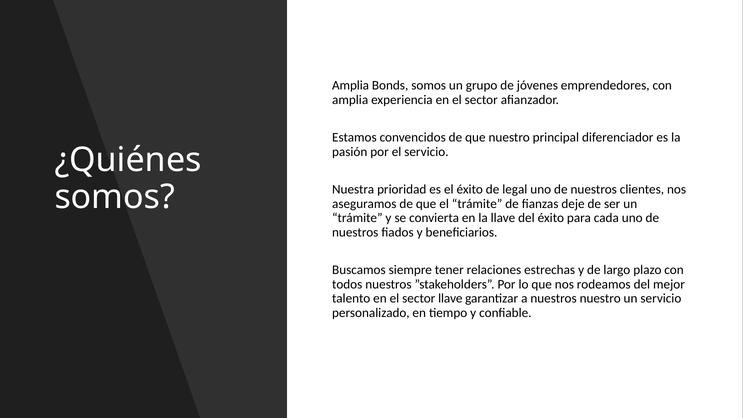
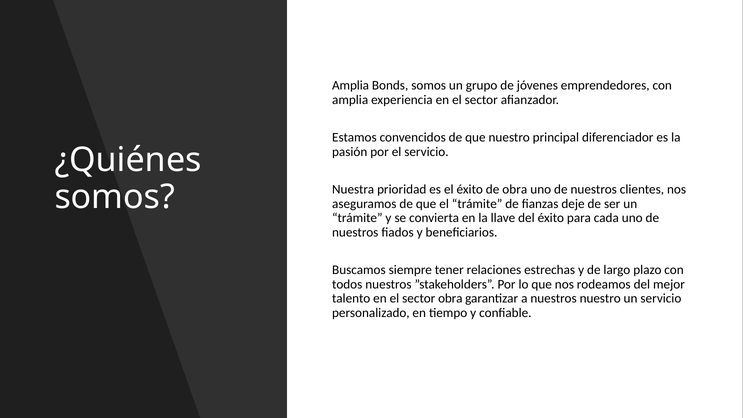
de legal: legal -> obra (515, 189)
sector llave: llave -> obra (450, 298)
